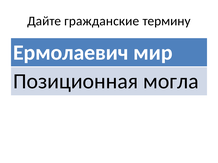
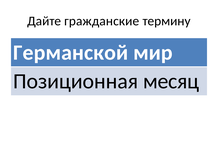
Ермолаевич: Ермолаевич -> Германской (71, 53)
могла: могла -> месяц (171, 82)
